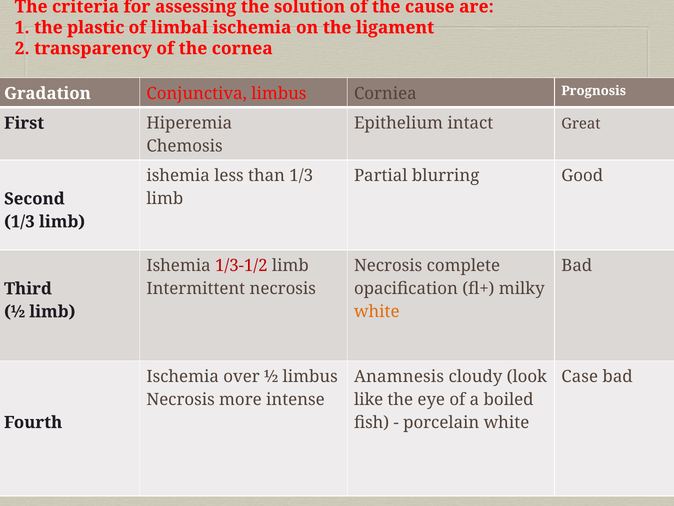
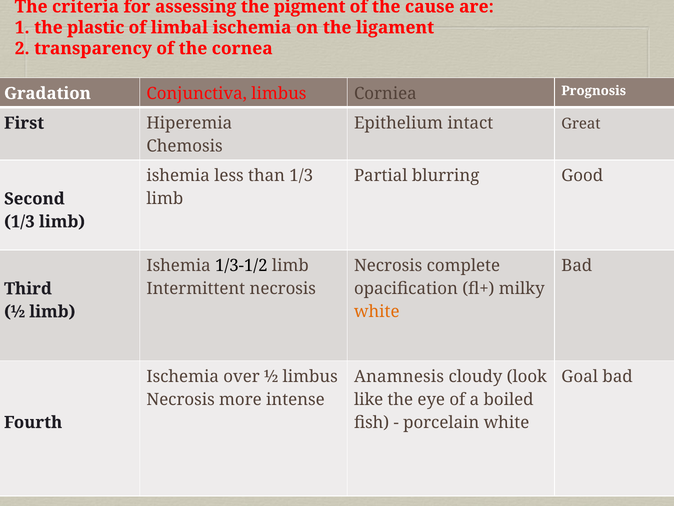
solution: solution -> pigment (310, 7)
1/3-1/2 colour: red -> black (241, 266)
Case: Case -> Goal (580, 376)
